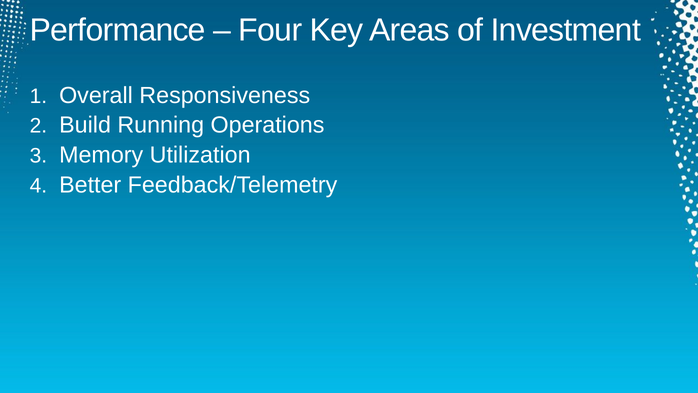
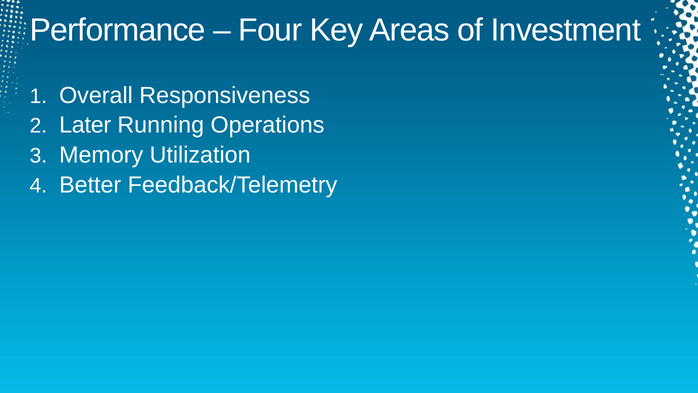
Build: Build -> Later (85, 125)
